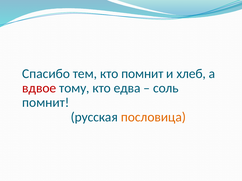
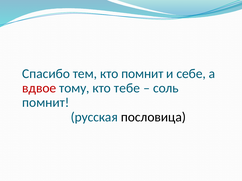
хлеб: хлеб -> себе (191, 74)
едва: едва -> тебе (127, 88)
пословица colour: orange -> black (153, 117)
